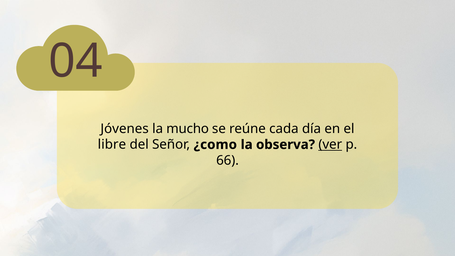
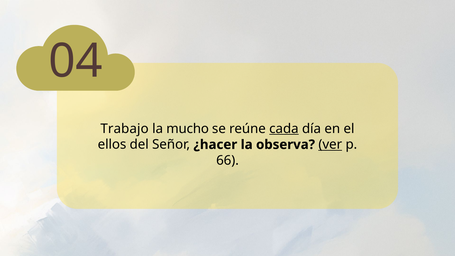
Jóvenes: Jóvenes -> Trabajo (125, 129)
cada underline: none -> present (284, 129)
libre: libre -> ellos (112, 145)
¿como: ¿como -> ¿hacer (215, 145)
